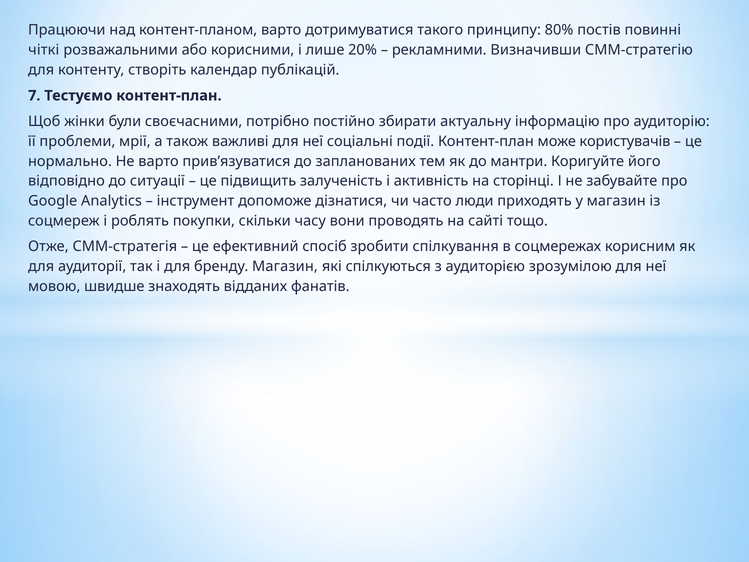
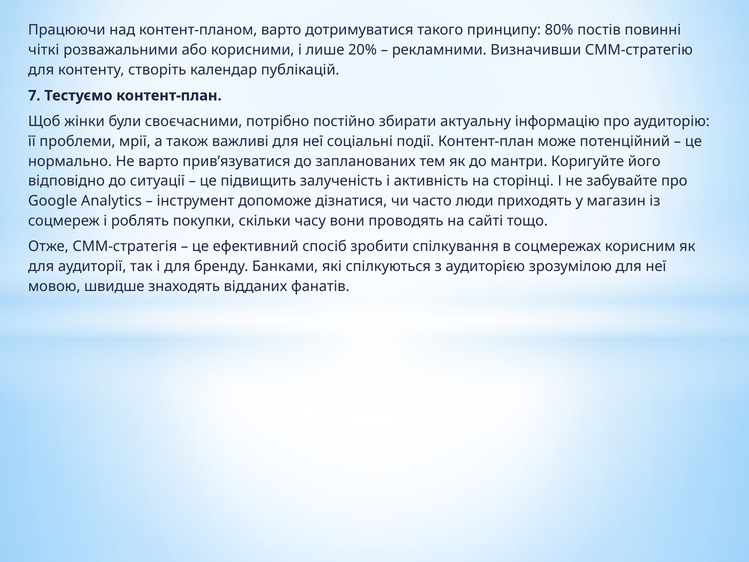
користувачів: користувачів -> потенційний (625, 141)
бренду Магазин: Магазин -> Банками (285, 266)
